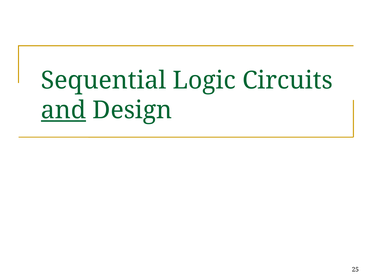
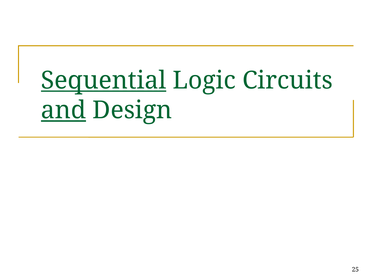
Sequential underline: none -> present (104, 80)
